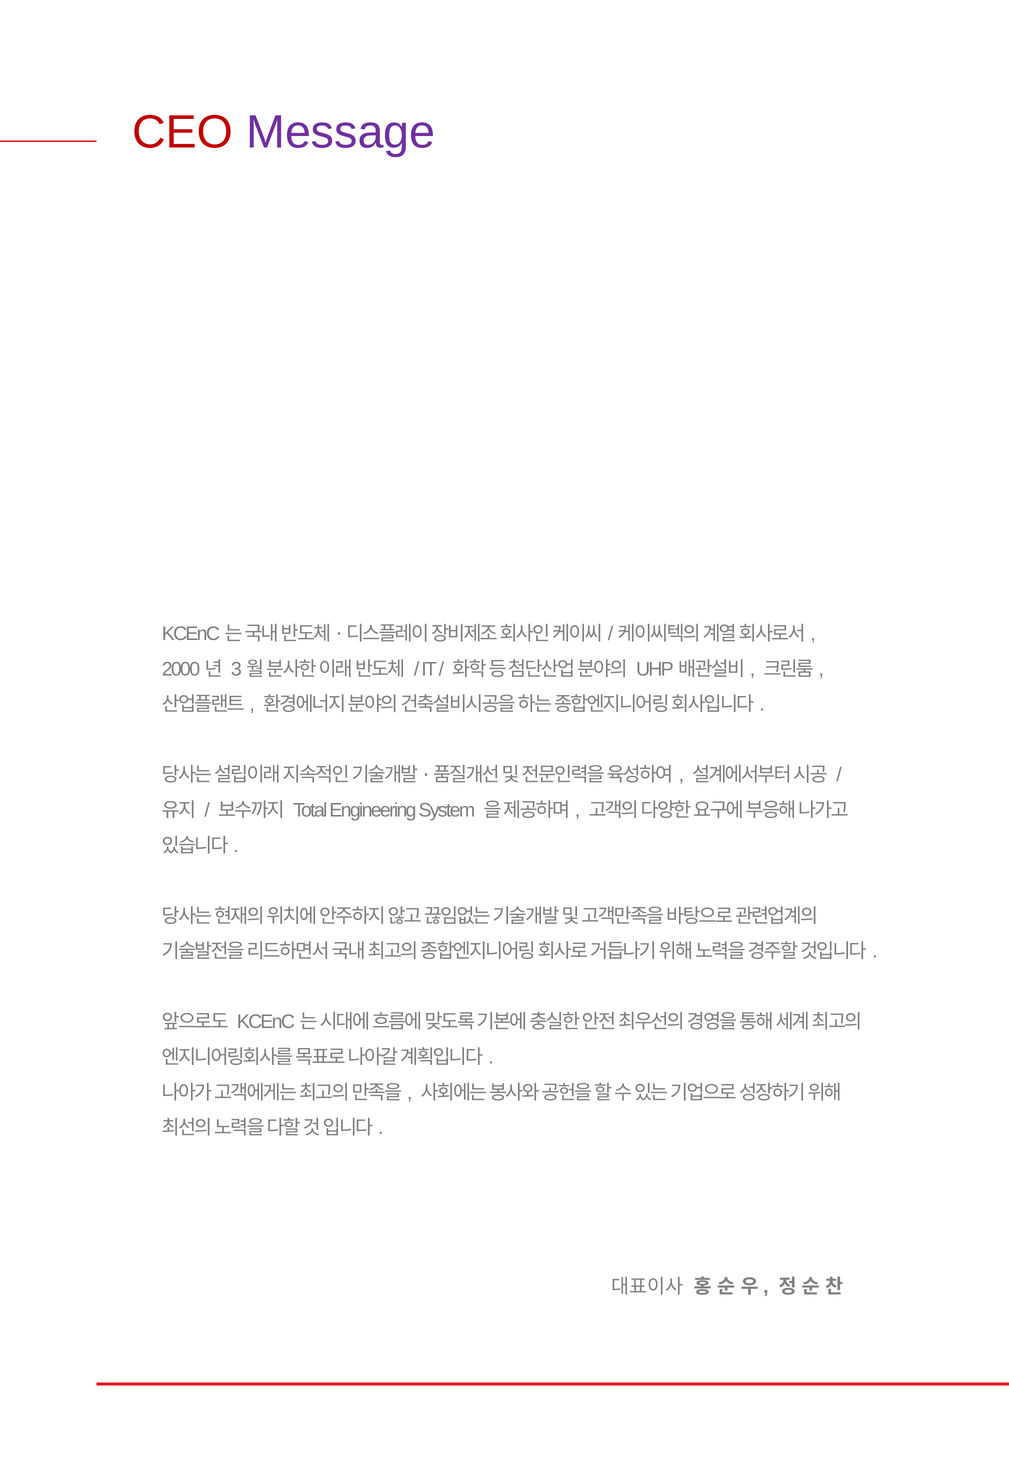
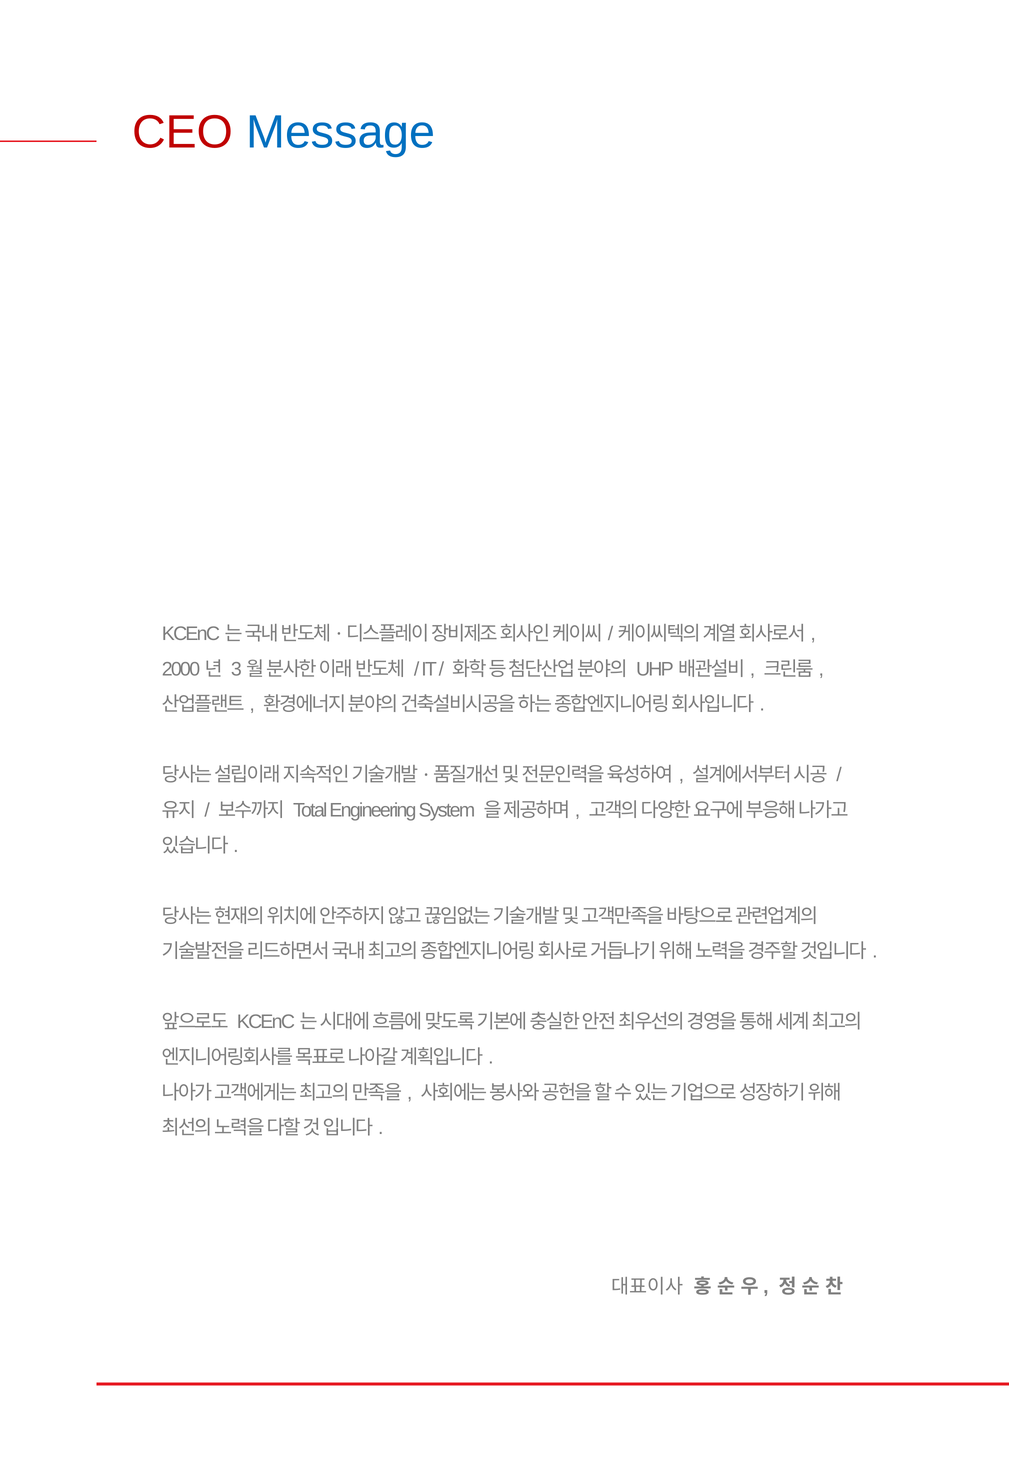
Message colour: purple -> blue (341, 132)
